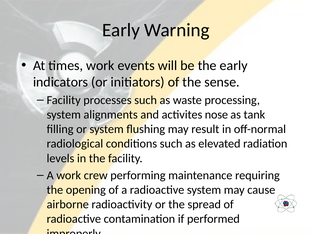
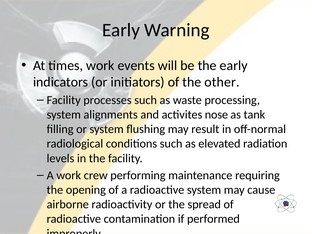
sense: sense -> other (222, 82)
